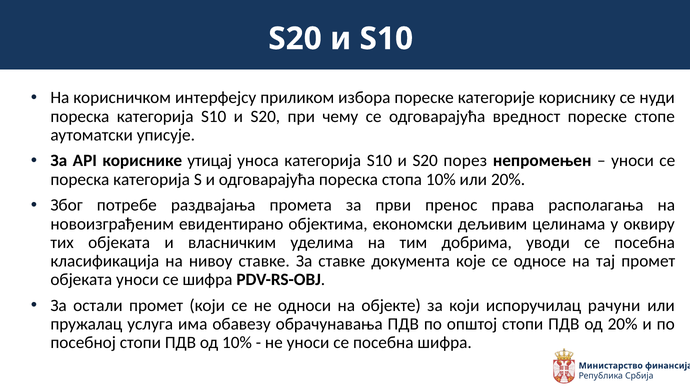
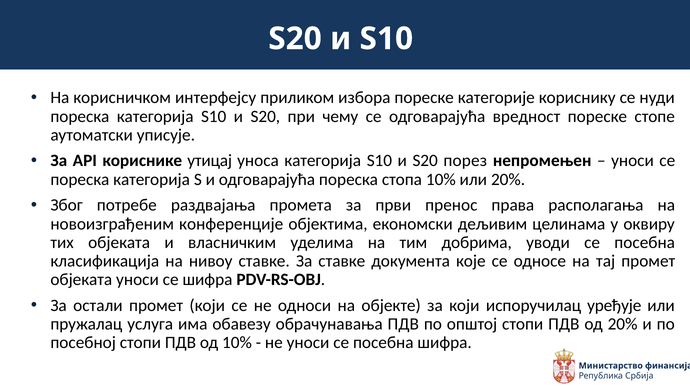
евидентирано: евидентирано -> конференције (231, 224)
рачуни: рачуни -> уређује (614, 306)
